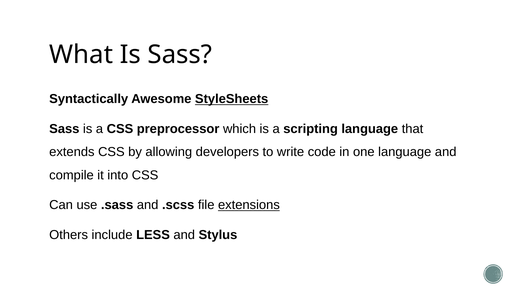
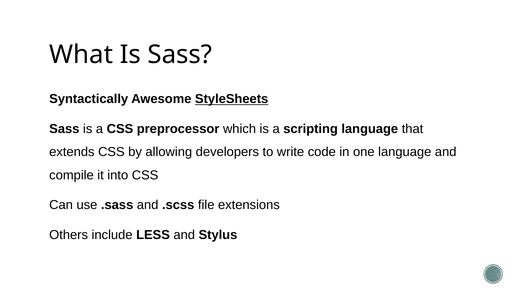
extensions underline: present -> none (249, 205)
